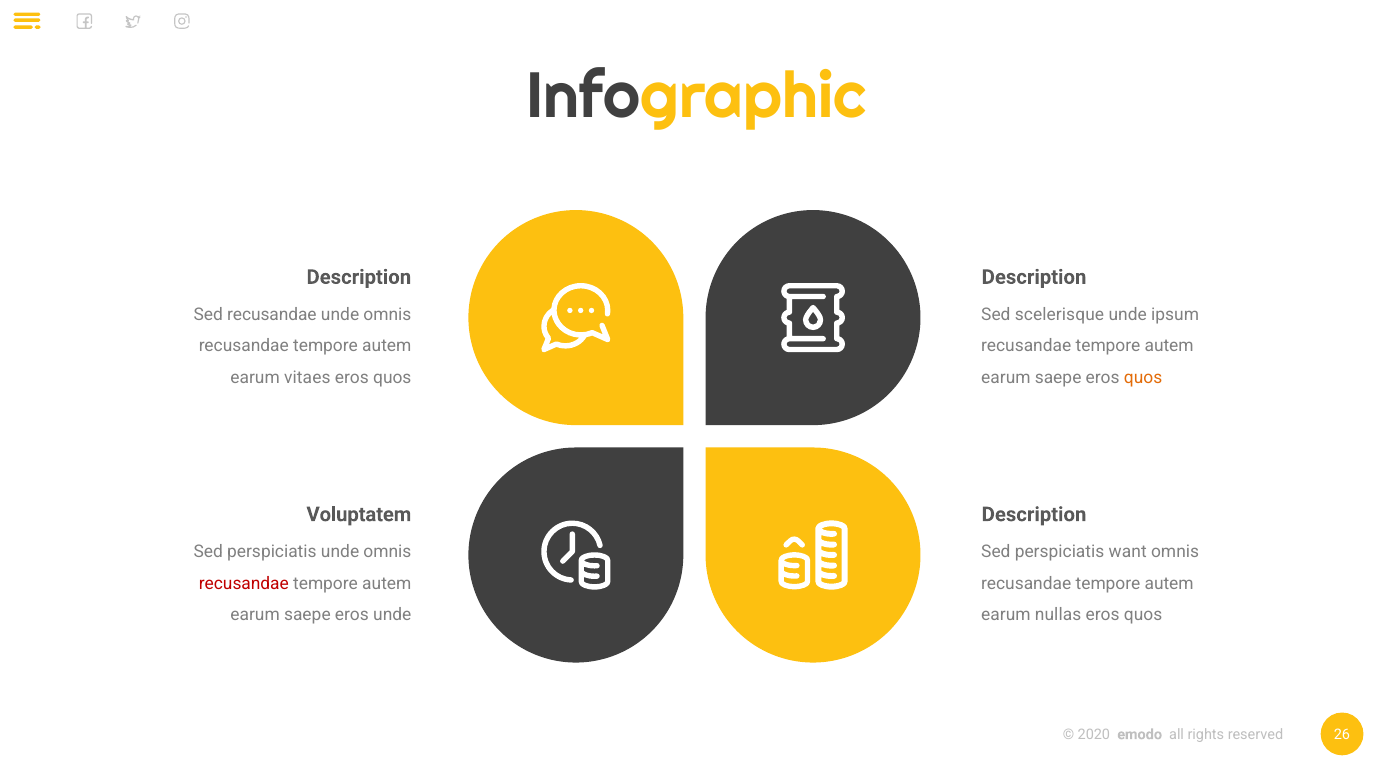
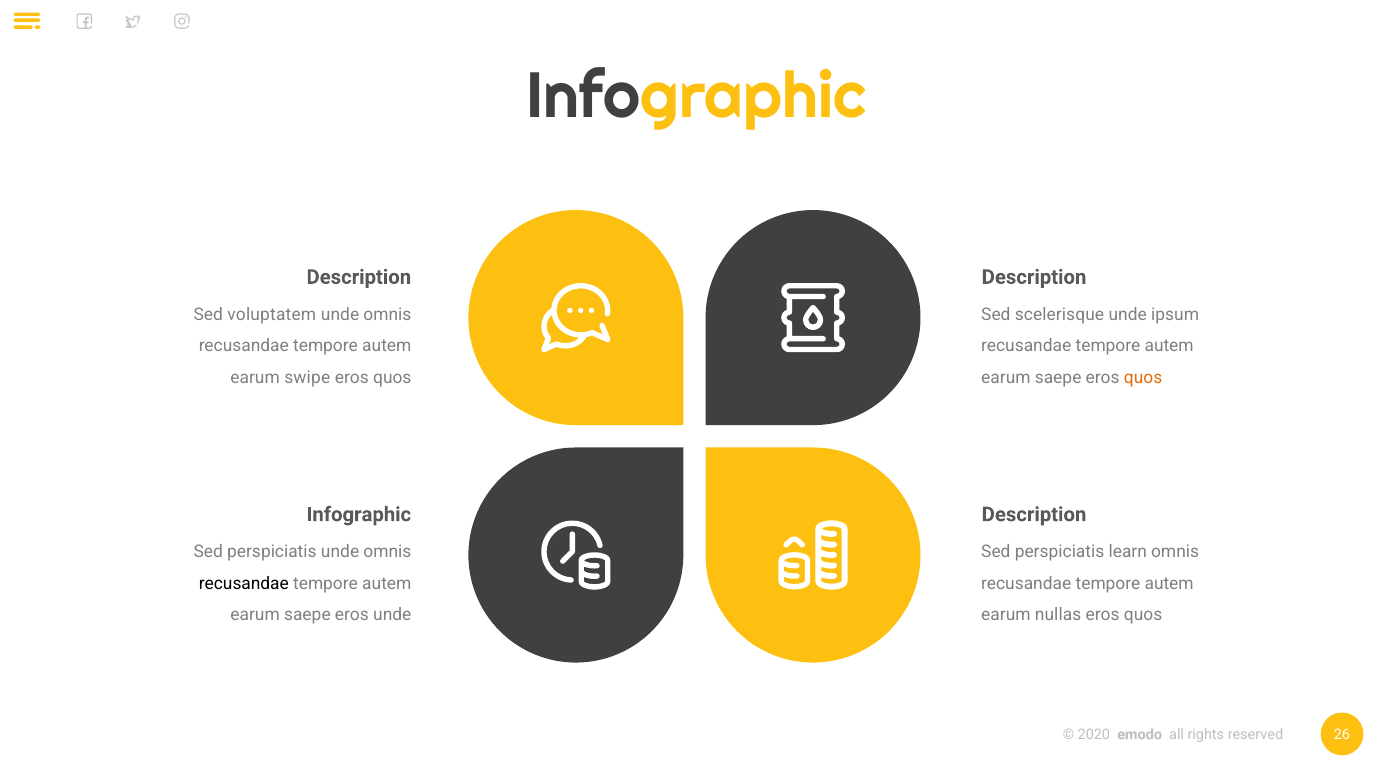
Sed recusandae: recusandae -> voluptatem (272, 314)
vitaes: vitaes -> swipe (307, 377)
Voluptatem: Voluptatem -> Infographic (359, 514)
want: want -> learn (1128, 552)
recusandae colour: red -> black (244, 583)
